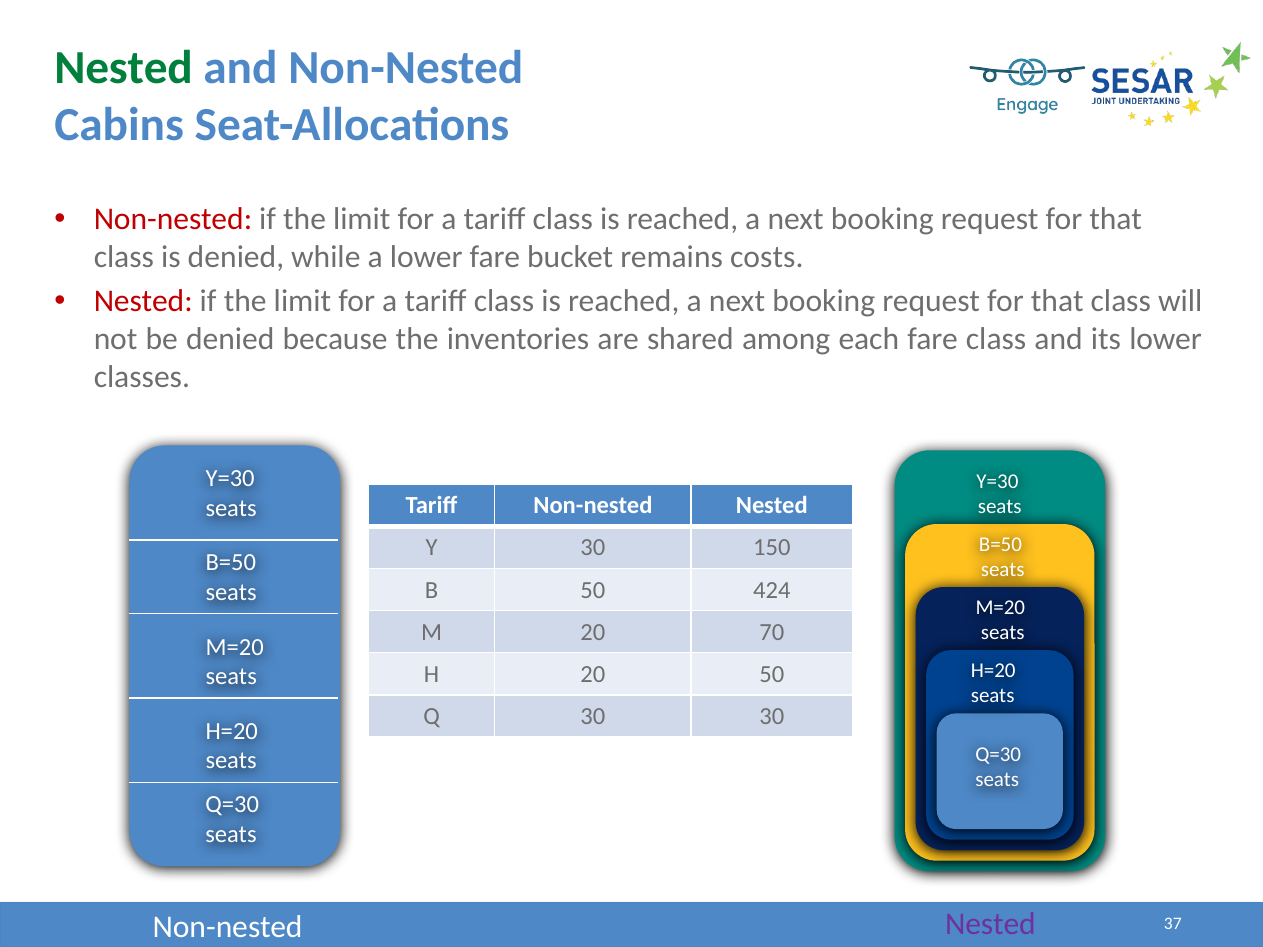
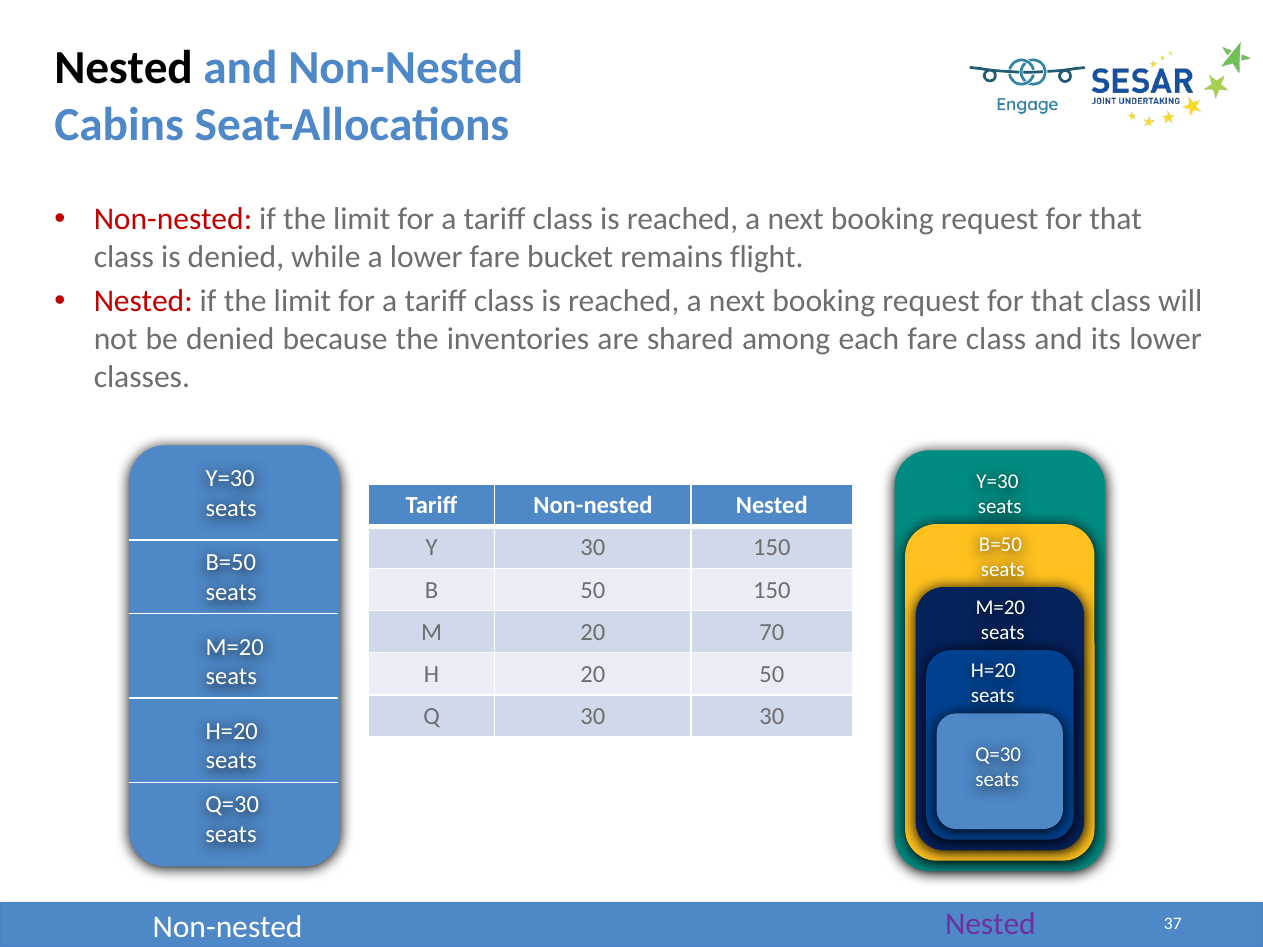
Nested colour: green -> black (124, 68)
costs: costs -> flight (767, 257)
50 424: 424 -> 150 (772, 590)
